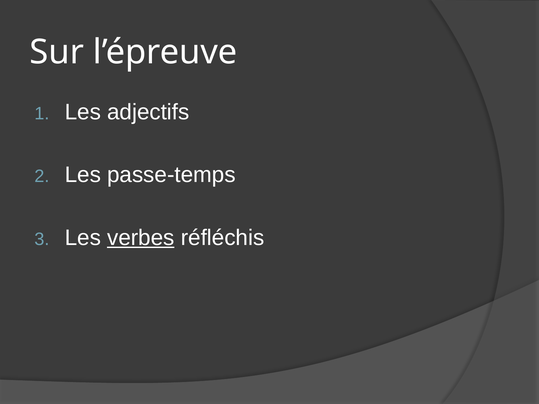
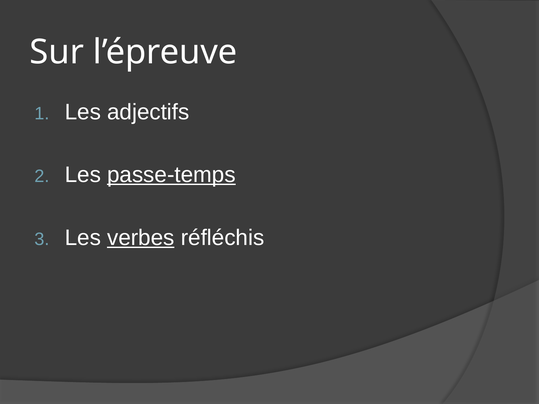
passe-temps underline: none -> present (171, 175)
